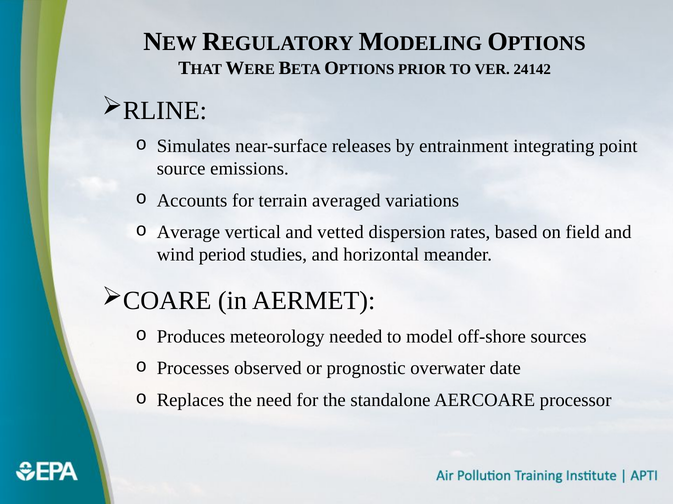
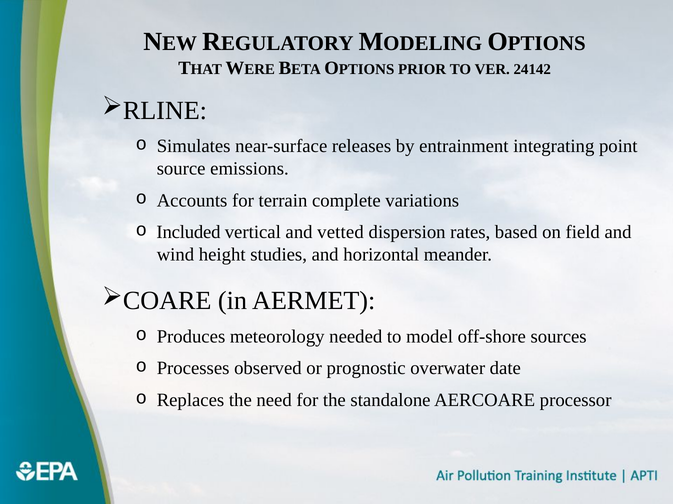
averaged: averaged -> complete (346, 201)
Average: Average -> Included (189, 232)
period: period -> height (222, 255)
